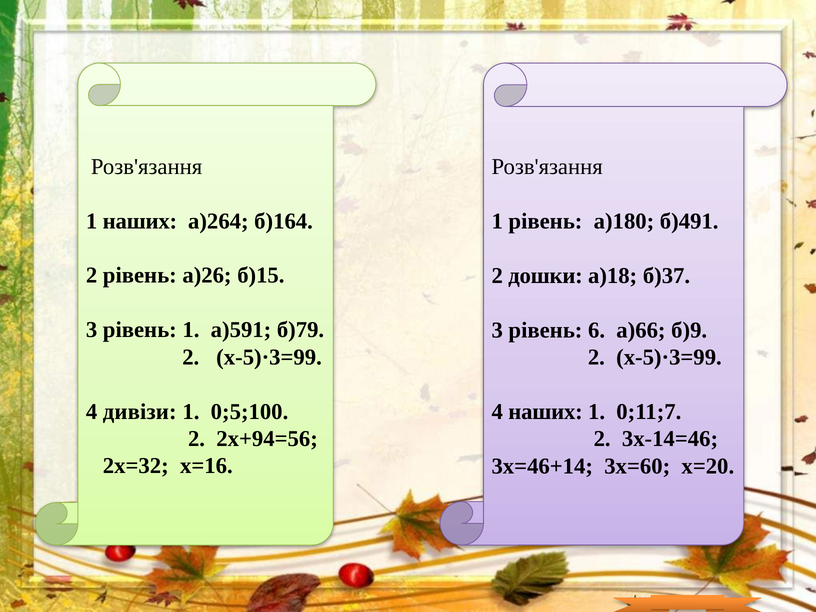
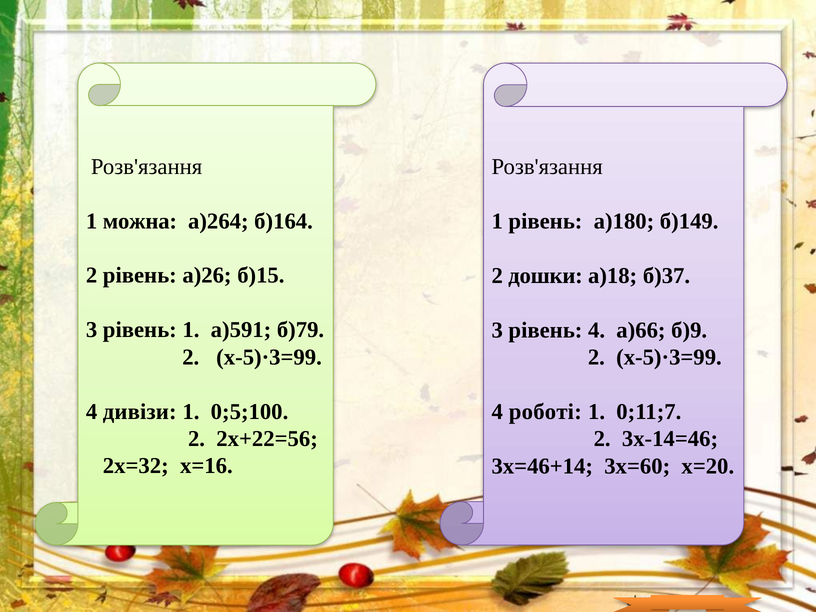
1 наших: наших -> можна (140, 221)
б)491: б)491 -> б)149 (689, 221)
рівень 6: 6 -> 4 (597, 330)
4 наших: наших -> роботі (545, 412)
2х+94=56: 2х+94=56 -> 2х+22=56 (267, 439)
